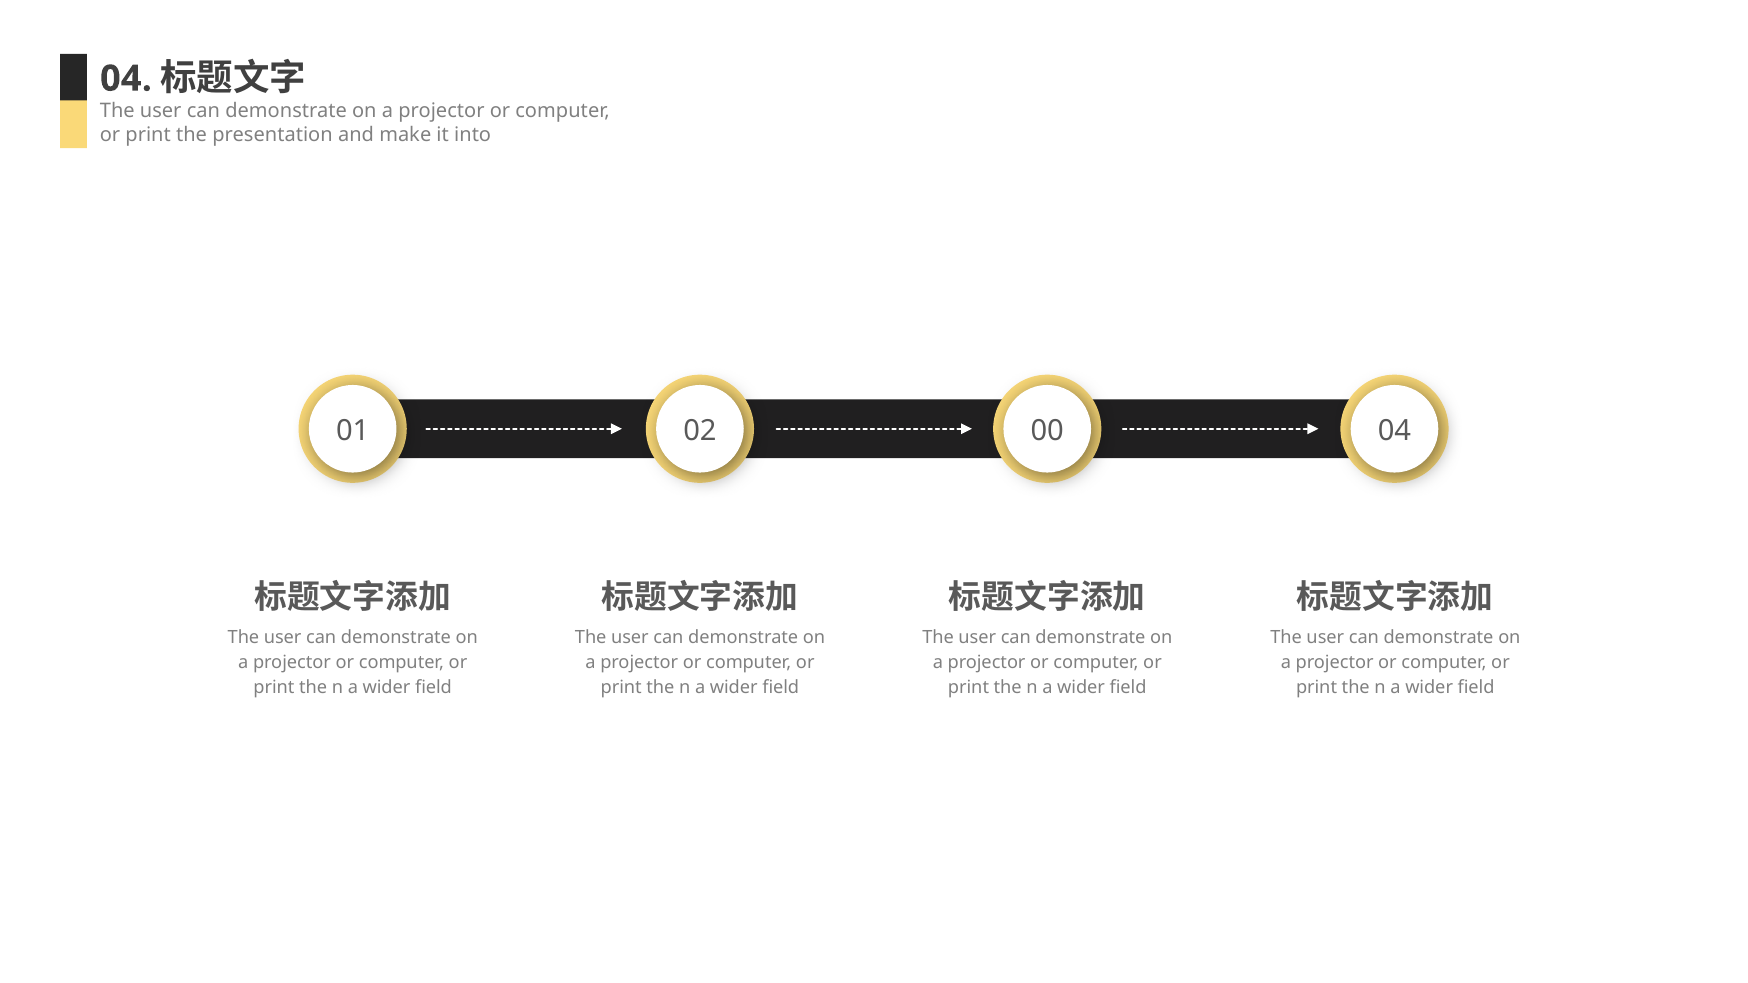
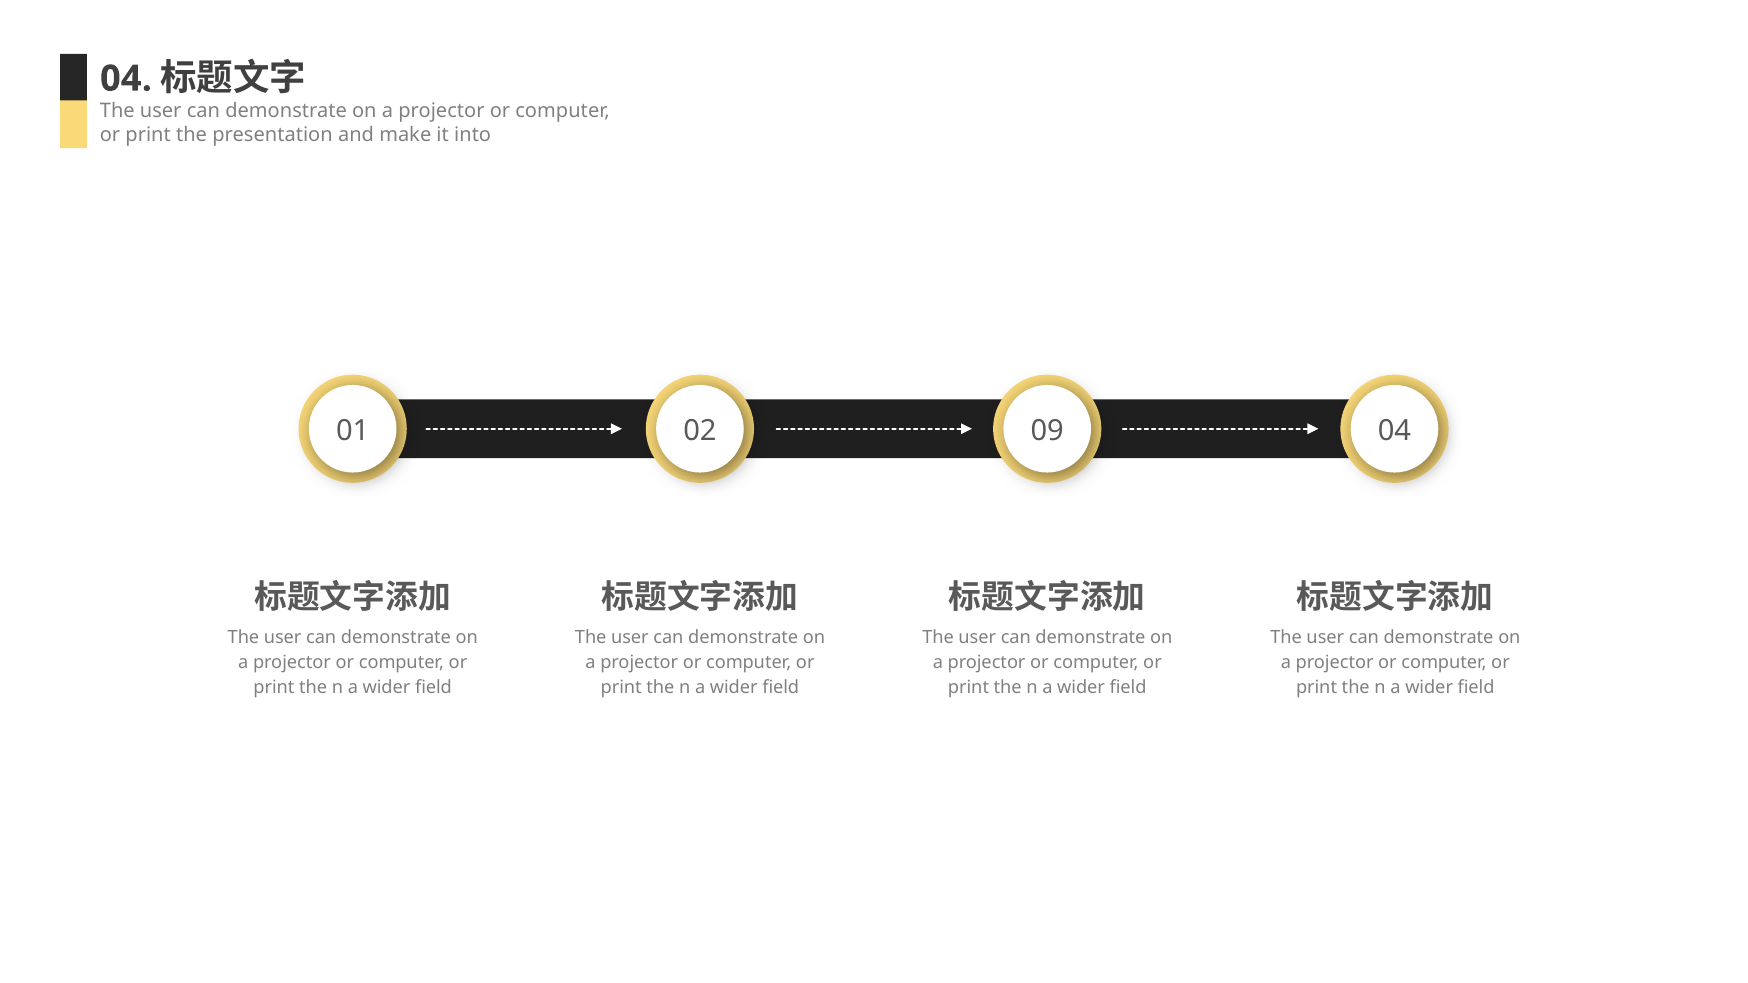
00: 00 -> 09 (1047, 431)
